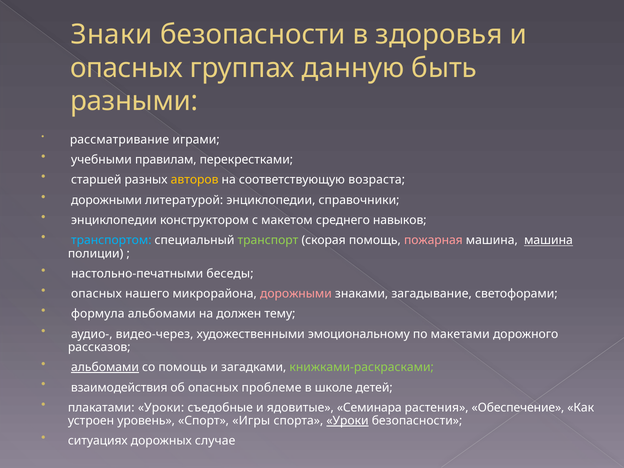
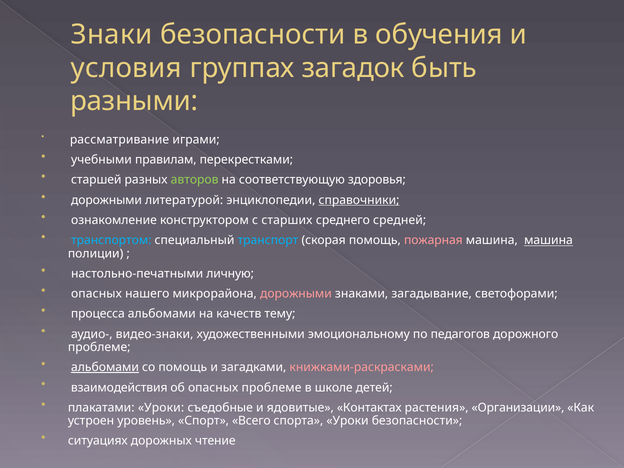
здоровья: здоровья -> обучения (439, 35)
опасных: опасных -> условия (126, 68)
данную: данную -> загадок (353, 68)
авторов colour: yellow -> light green (195, 180)
возраста: возраста -> здоровья (377, 180)
справочники underline: none -> present (359, 200)
энциклопедии: энциклопедии -> ознакомление (114, 220)
макетом: макетом -> старших (287, 220)
навыков: навыков -> средней (400, 220)
транспорт colour: light green -> light blue (268, 240)
беседы: беседы -> личную (230, 274)
формула: формула -> процесса (98, 314)
должен: должен -> качеств (239, 314)
видео-через: видео-через -> видео-знаки (155, 334)
макетами: макетами -> педагогов (460, 334)
рассказов: рассказов -> проблеме (99, 347)
книжками-раскрасками colour: light green -> pink (362, 367)
Семинара: Семинара -> Контактах (369, 408)
Обеспечение: Обеспечение -> Организации (518, 408)
Игры: Игры -> Всего (251, 421)
Уроки underline: present -> none (348, 421)
случае: случае -> чтение (215, 441)
